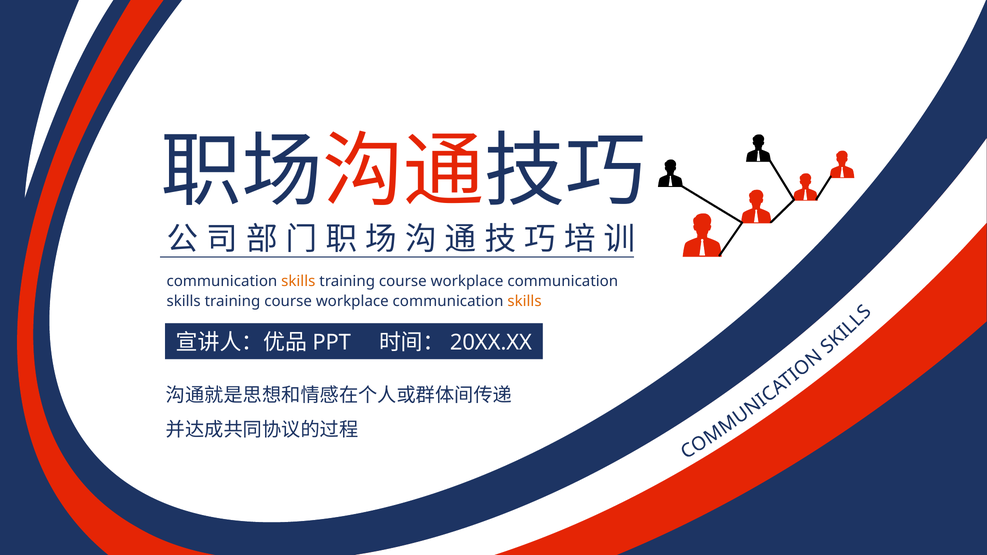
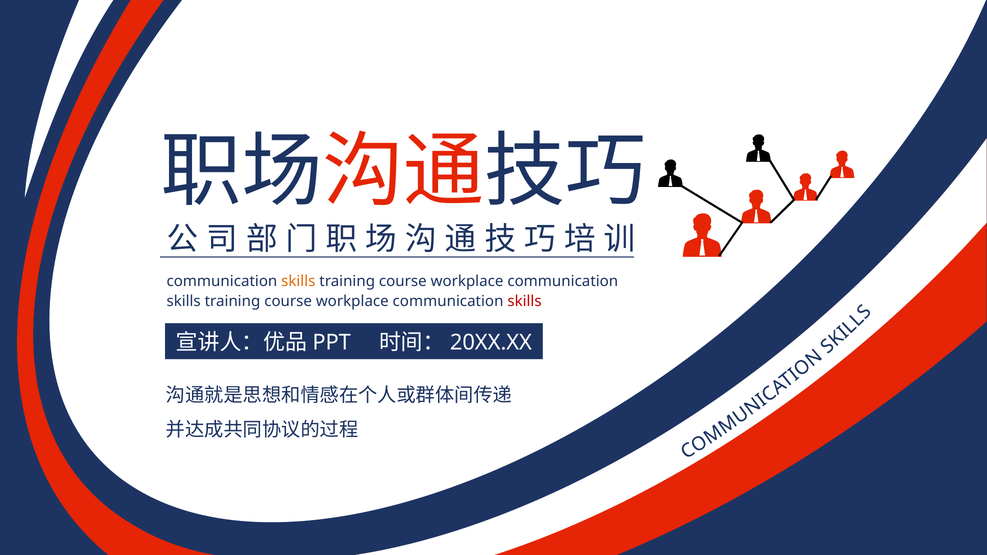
skills colour: orange -> red (525, 301)
